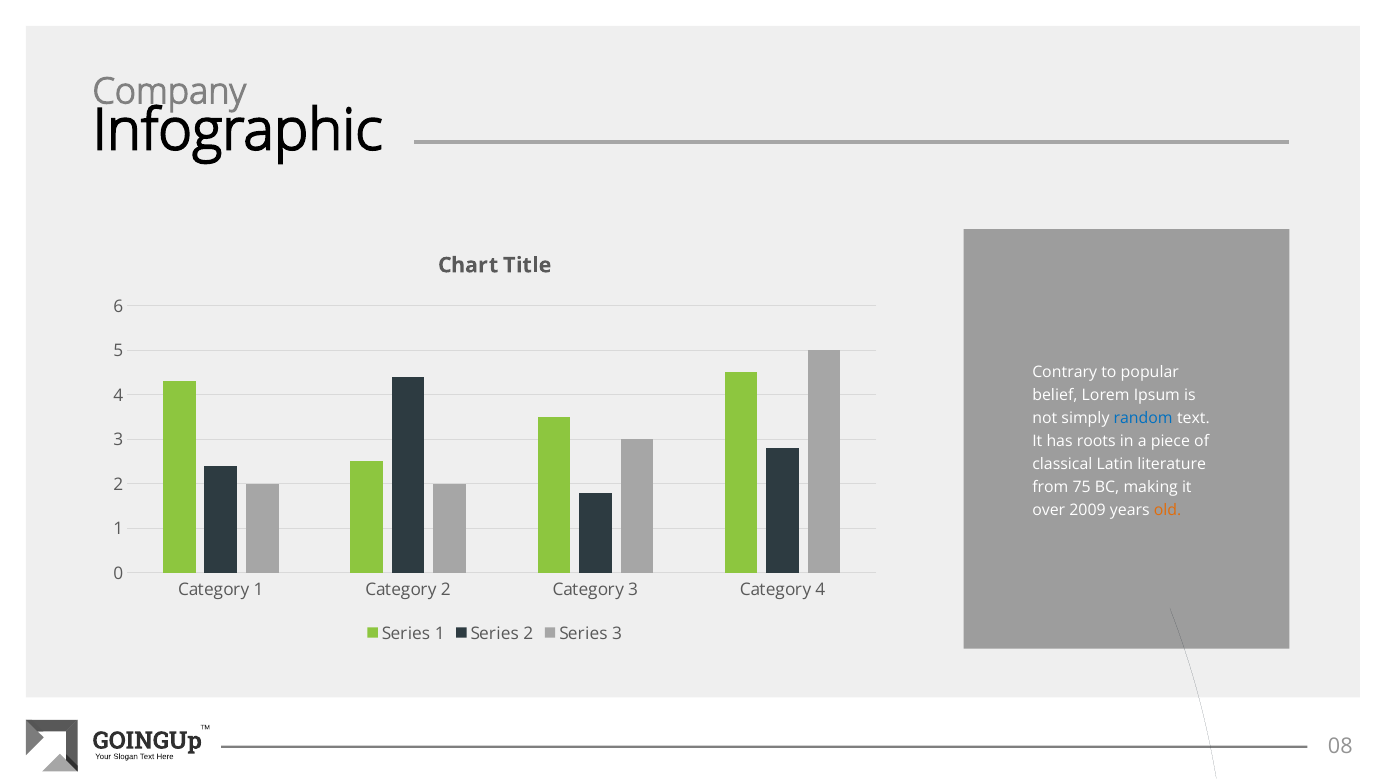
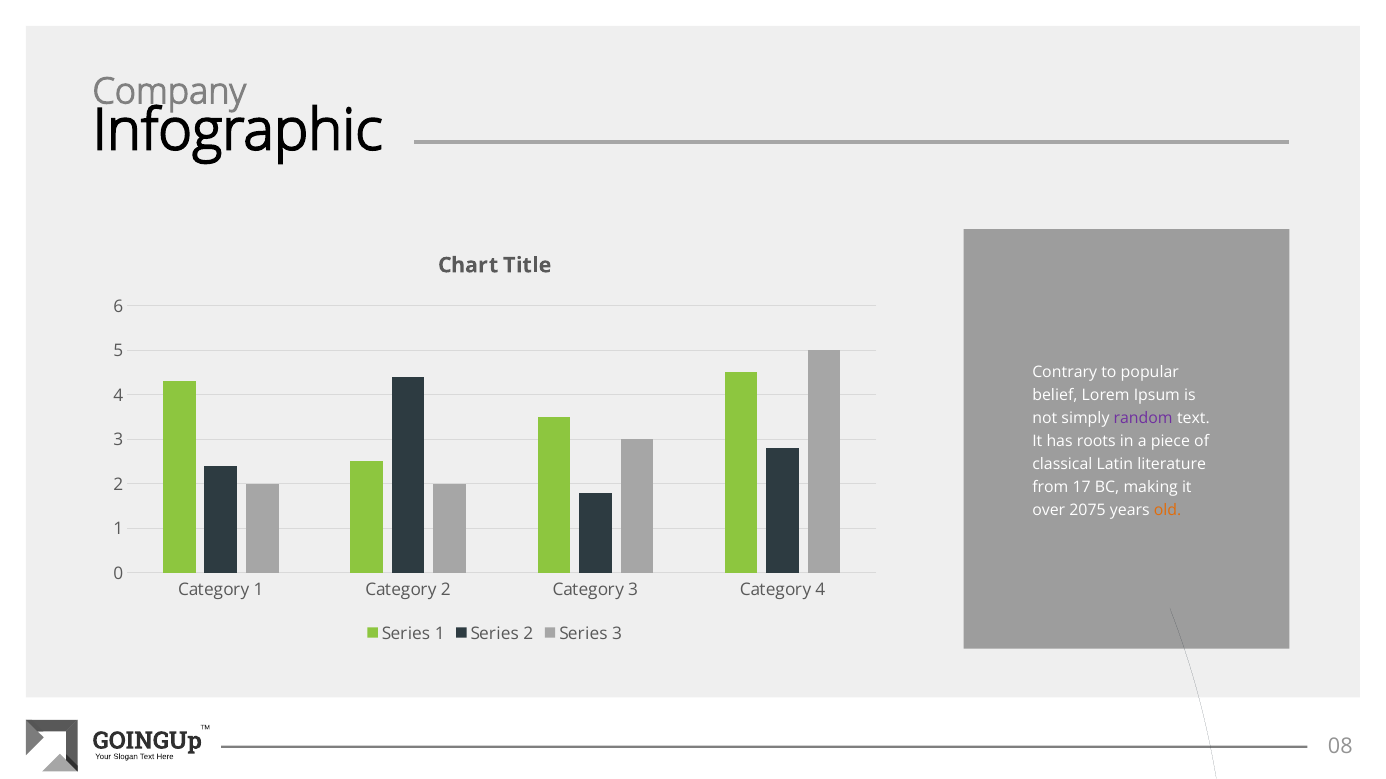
random colour: blue -> purple (1143, 418)
75: 75 -> 17 (1082, 487)
2009: 2009 -> 2075 (1088, 511)
